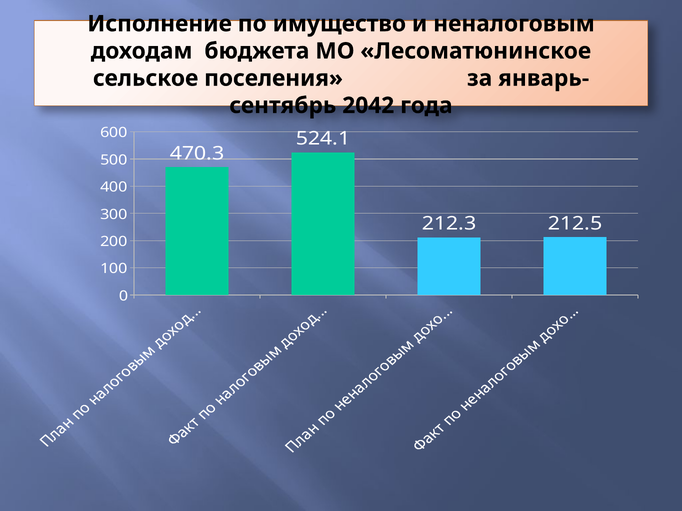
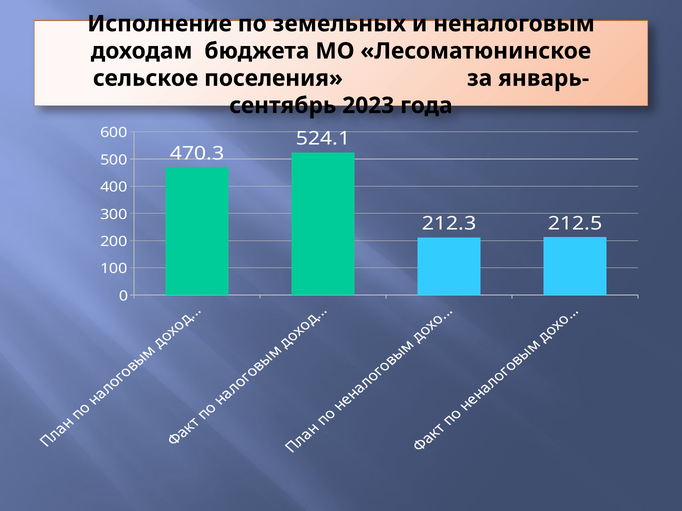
имущество: имущество -> земельных (339, 24)
2042: 2042 -> 2023 (368, 106)
